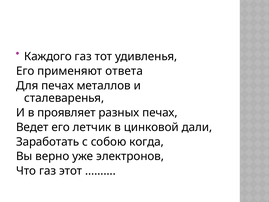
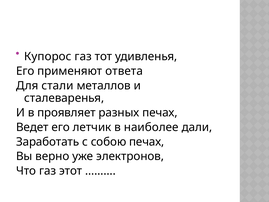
Каждого: Каждого -> Купорос (48, 56)
Для печах: печах -> стали (57, 85)
цинковой: цинковой -> наиболее (151, 127)
собою когда: когда -> печах (147, 142)
